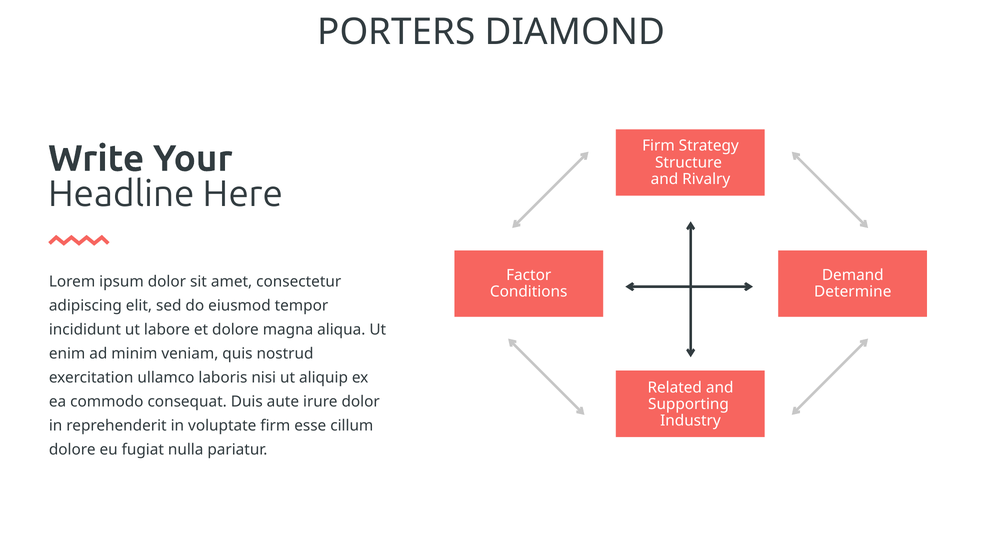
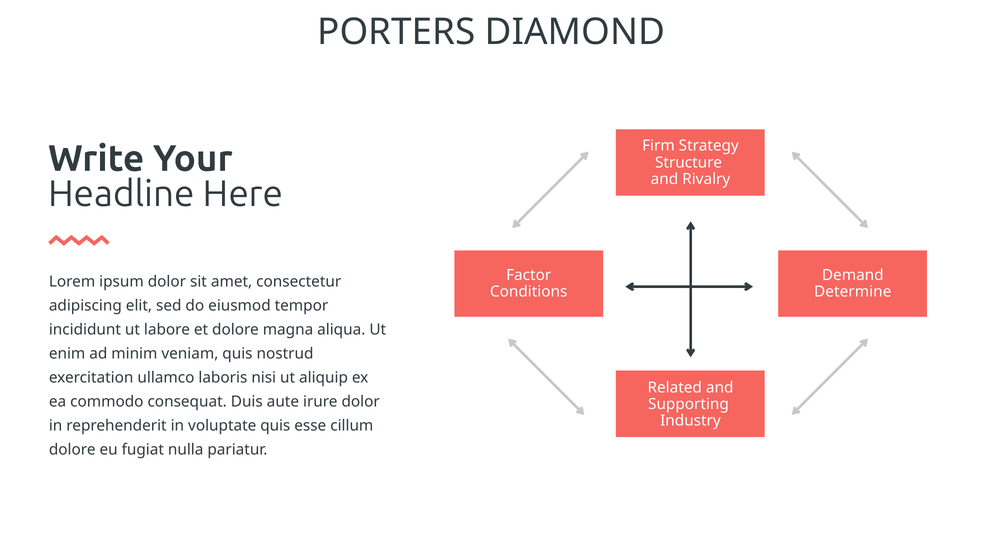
voluptate firm: firm -> quis (275, 426)
